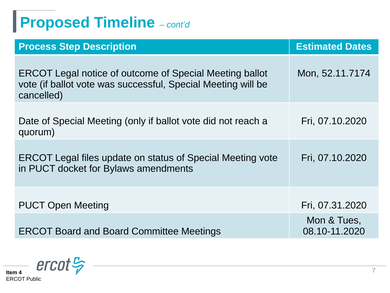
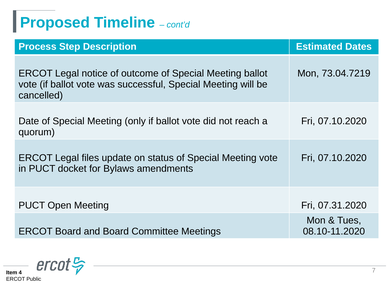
52.11.7174: 52.11.7174 -> 73.04.7219 (346, 73)
